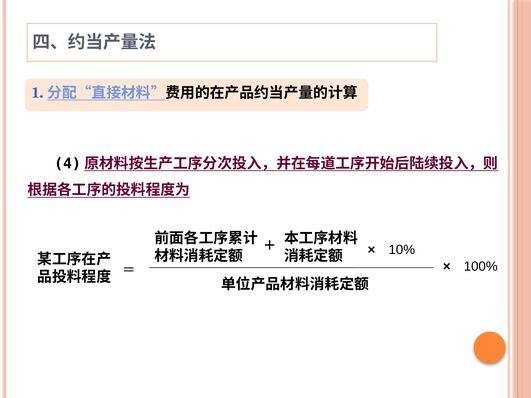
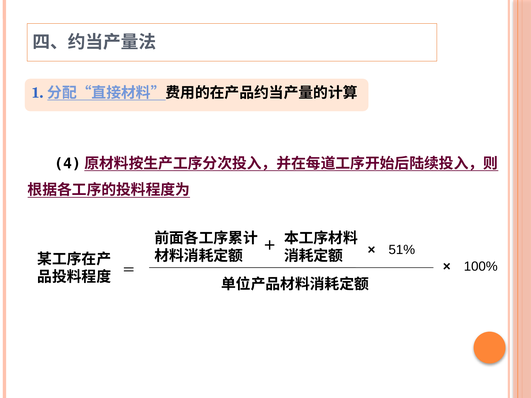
10%: 10% -> 51% (402, 250)
